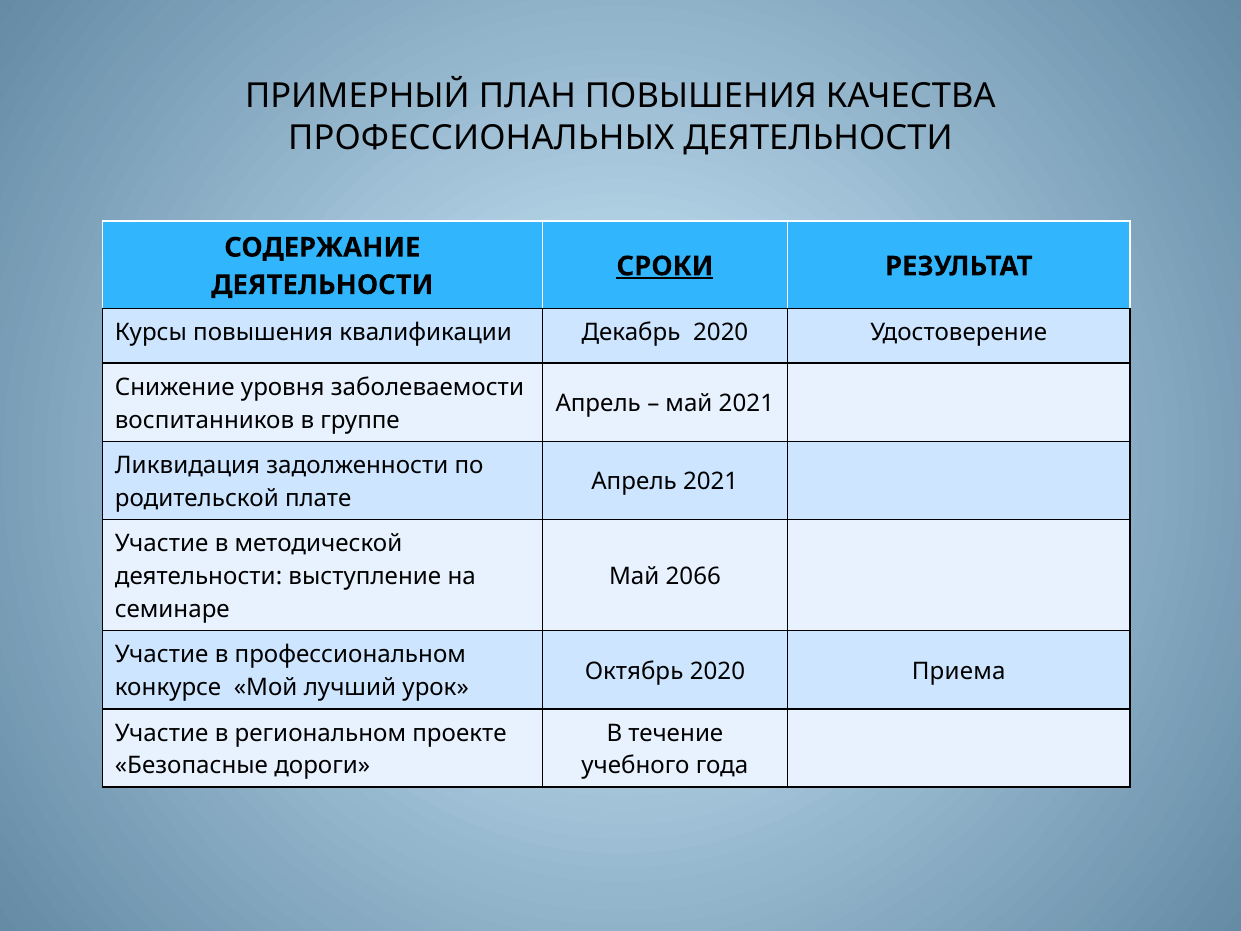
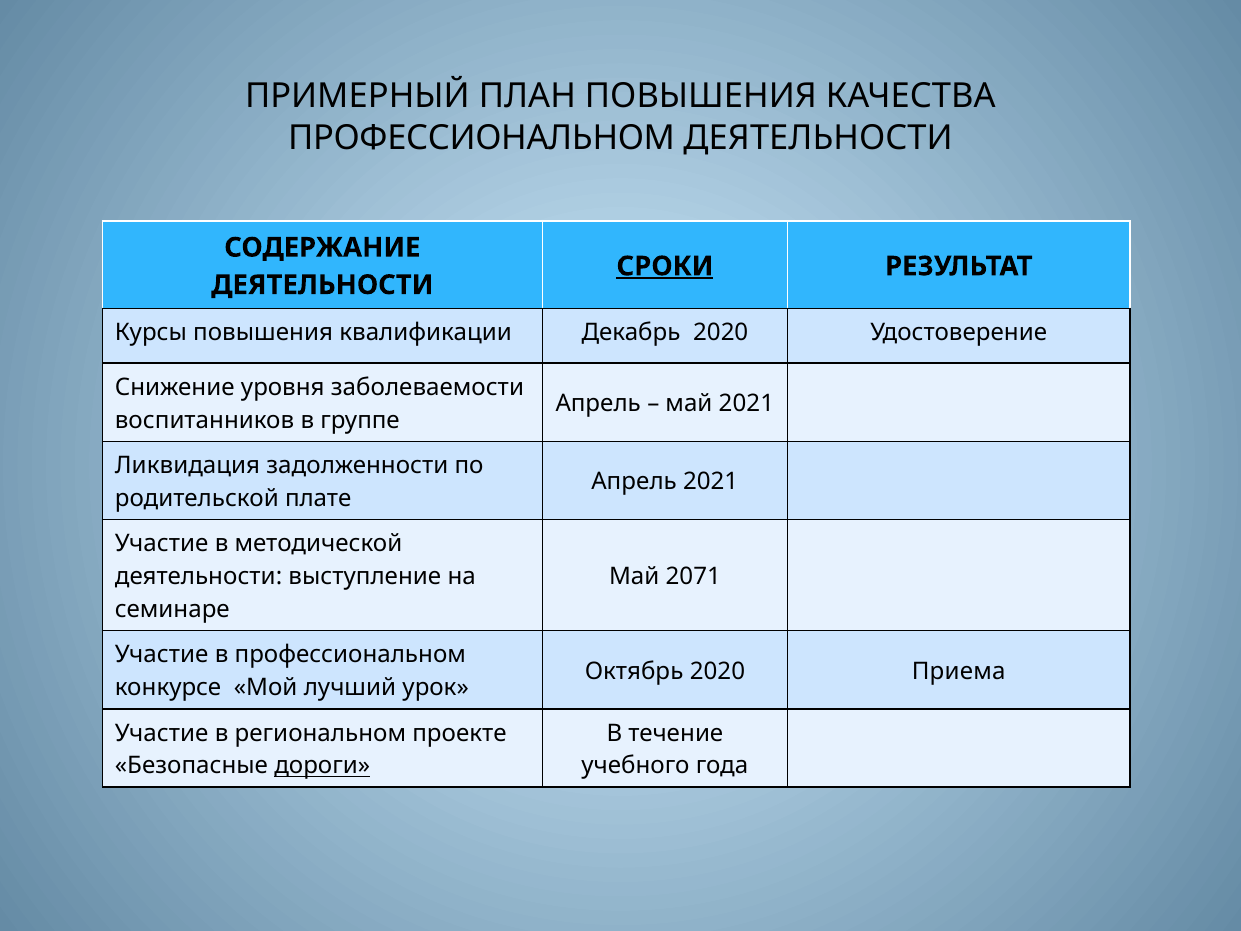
ПРОФЕССИОНАЛЬНЫХ: ПРОФЕССИОНАЛЬНЫХ -> ПРОФЕССИОНАЛЬНОМ (482, 138)
2066: 2066 -> 2071 (693, 576)
дороги underline: none -> present (322, 766)
